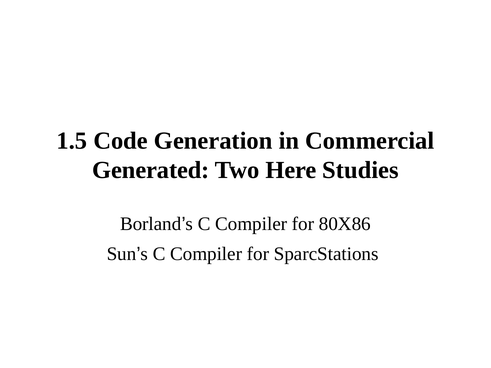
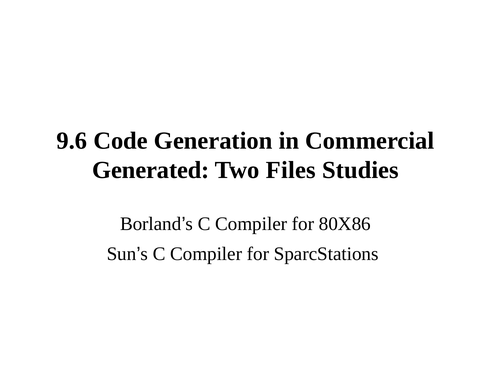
1.5: 1.5 -> 9.6 (72, 141)
Here: Here -> Files (291, 170)
